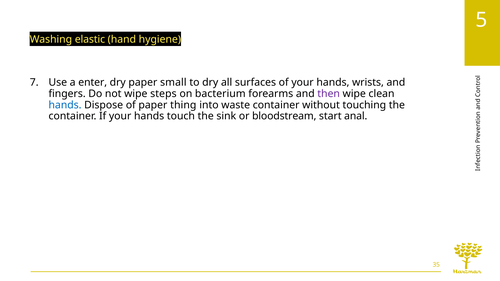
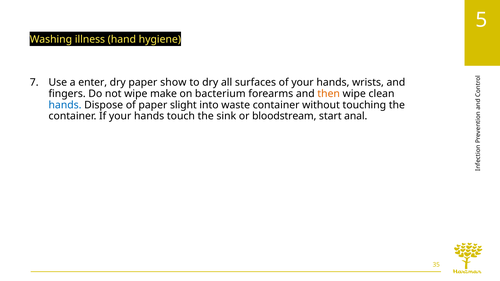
elastic: elastic -> illness (90, 39)
small: small -> show (173, 83)
steps: steps -> make (164, 94)
then colour: purple -> orange (329, 94)
thing: thing -> slight (183, 105)
